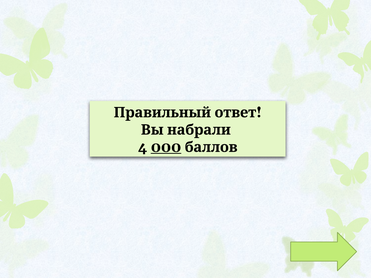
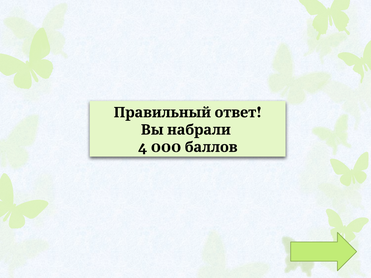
000 underline: present -> none (166, 147)
